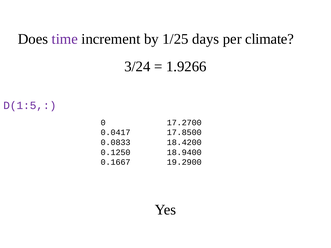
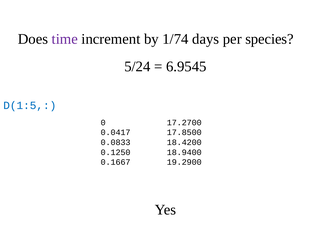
1/25: 1/25 -> 1/74 (175, 39)
climate: climate -> species (269, 39)
3/24: 3/24 -> 5/24 (137, 67)
1.9266: 1.9266 -> 6.9545 (186, 67)
D(1:5 colour: purple -> blue (30, 106)
